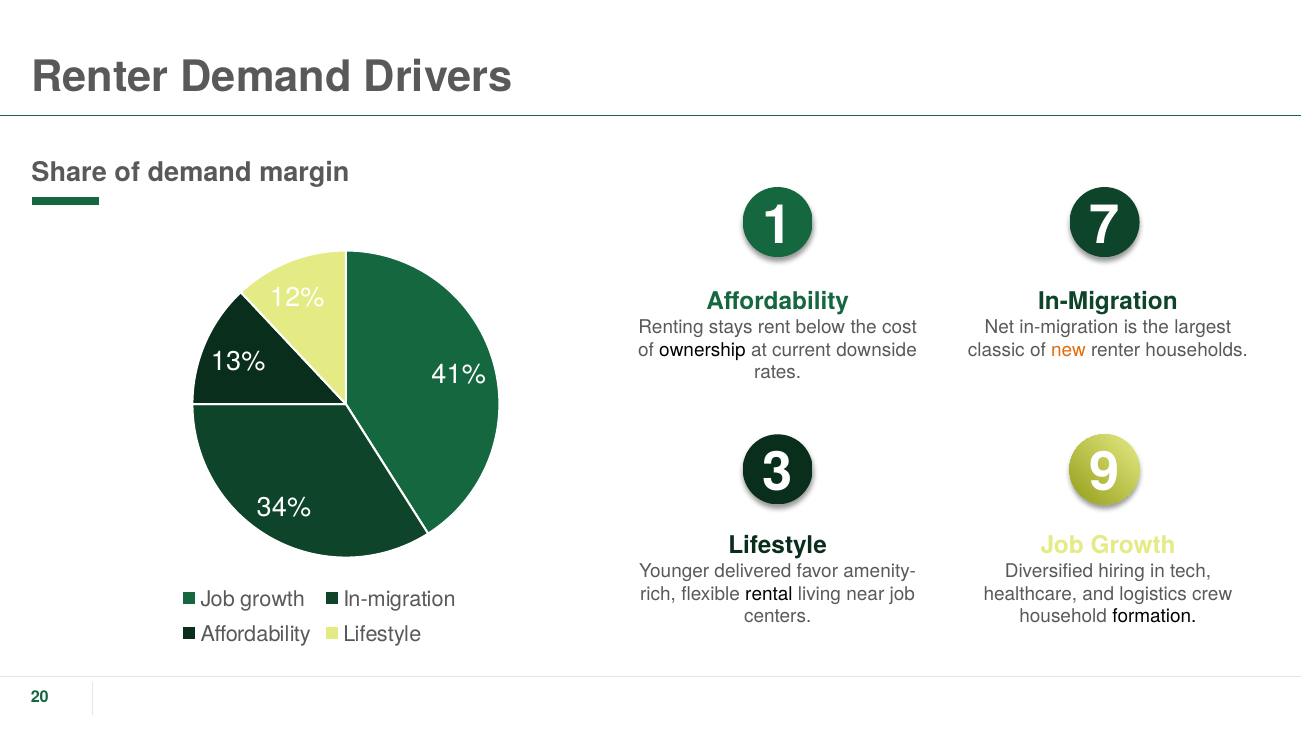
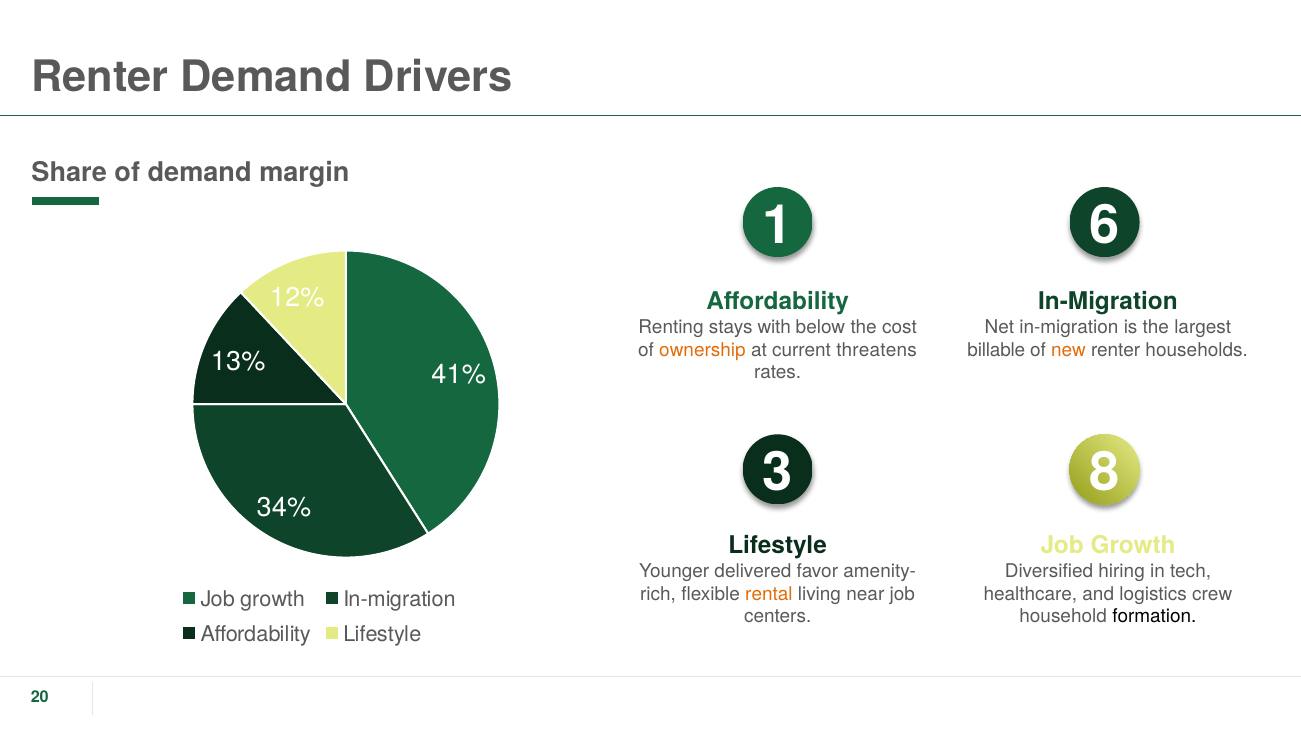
7: 7 -> 6 (1105, 226)
rent: rent -> with (774, 327)
classic: classic -> billable (996, 350)
ownership colour: black -> orange (702, 350)
downside: downside -> threatens (877, 350)
9: 9 -> 8 (1105, 473)
rental colour: black -> orange (769, 594)
